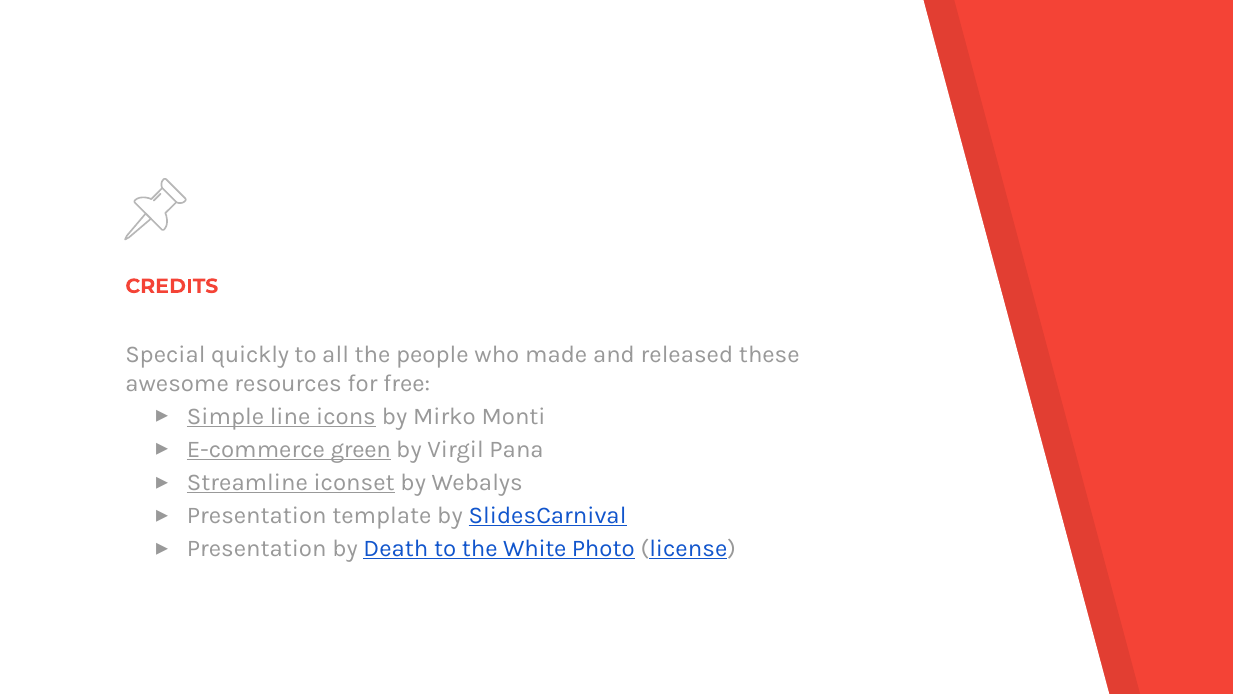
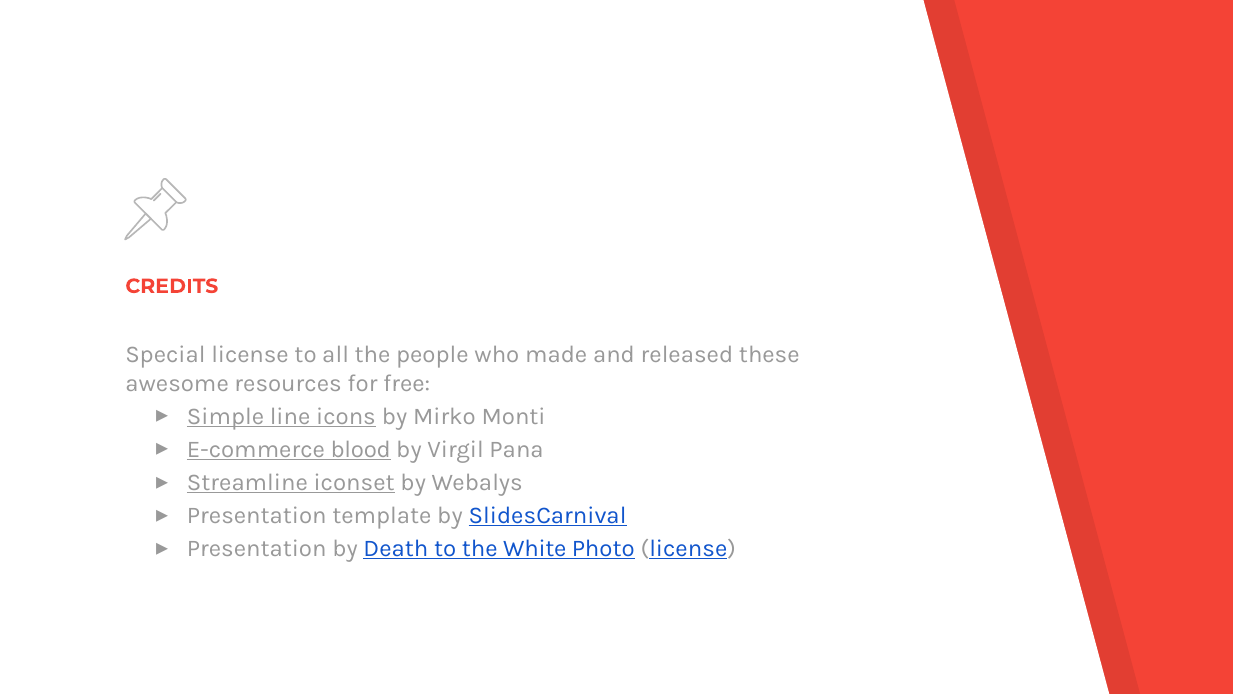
Special quickly: quickly -> license (250, 355)
green: green -> blood (361, 450)
